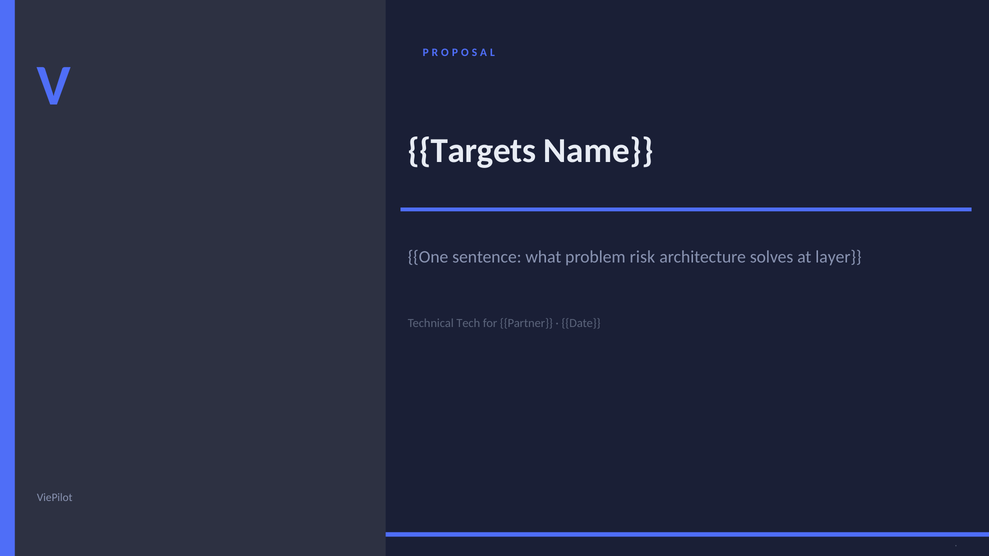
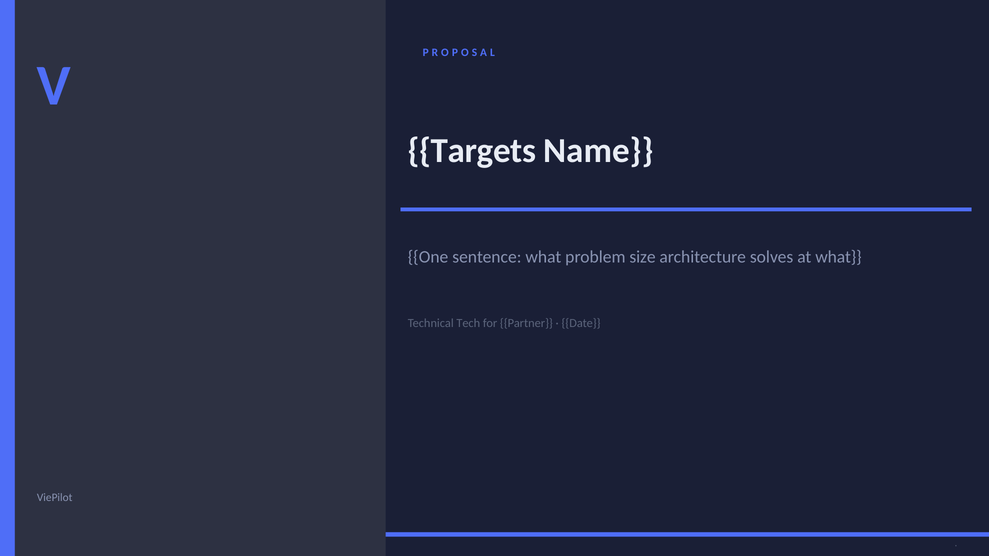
risk: risk -> size (643, 257)
at layer: layer -> what (839, 257)
